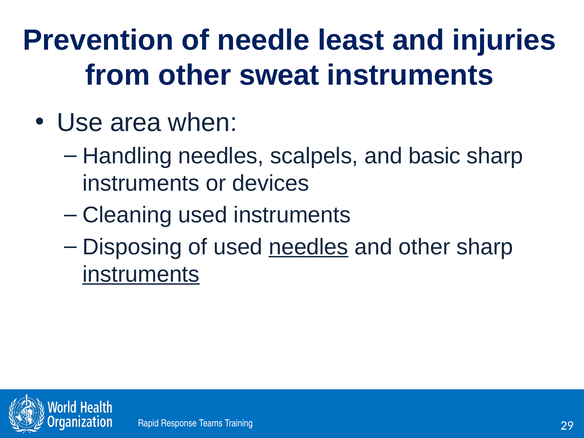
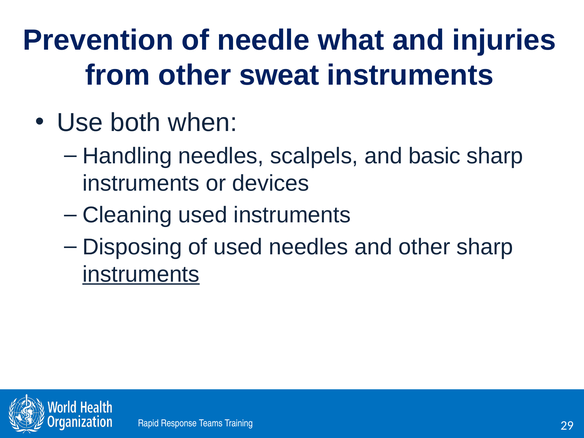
least: least -> what (351, 40)
area: area -> both (135, 123)
needles underline: present -> none (309, 247)
